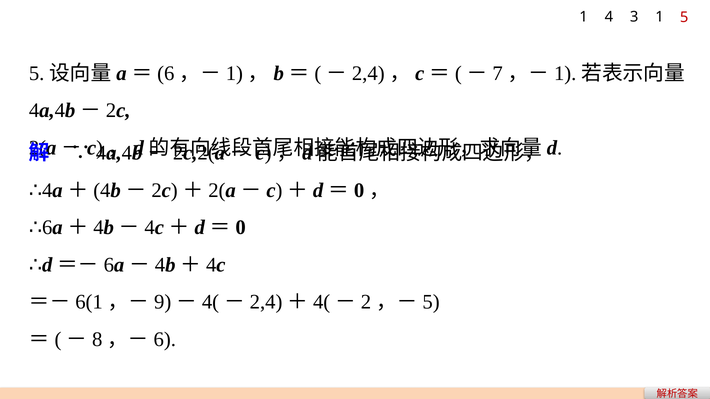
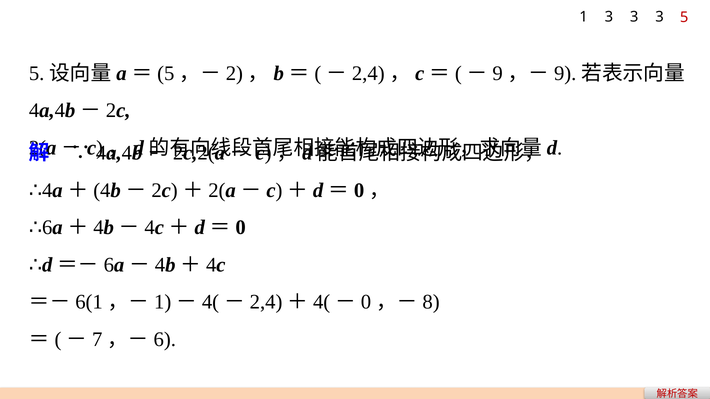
1 4: 4 -> 3 (609, 17)
1: 1 -> 3 (660, 17)
6: 6 -> 5 (166, 74)
1: 1 -> 2 (234, 74)
7: 7 -> 9 (498, 74)
1: 1 -> 9 (565, 74)
9: 9 -> 1 (163, 302)
2: 2 -> 0 (366, 302)
5: 5 -> 8 (431, 302)
8: 8 -> 7 (97, 340)
